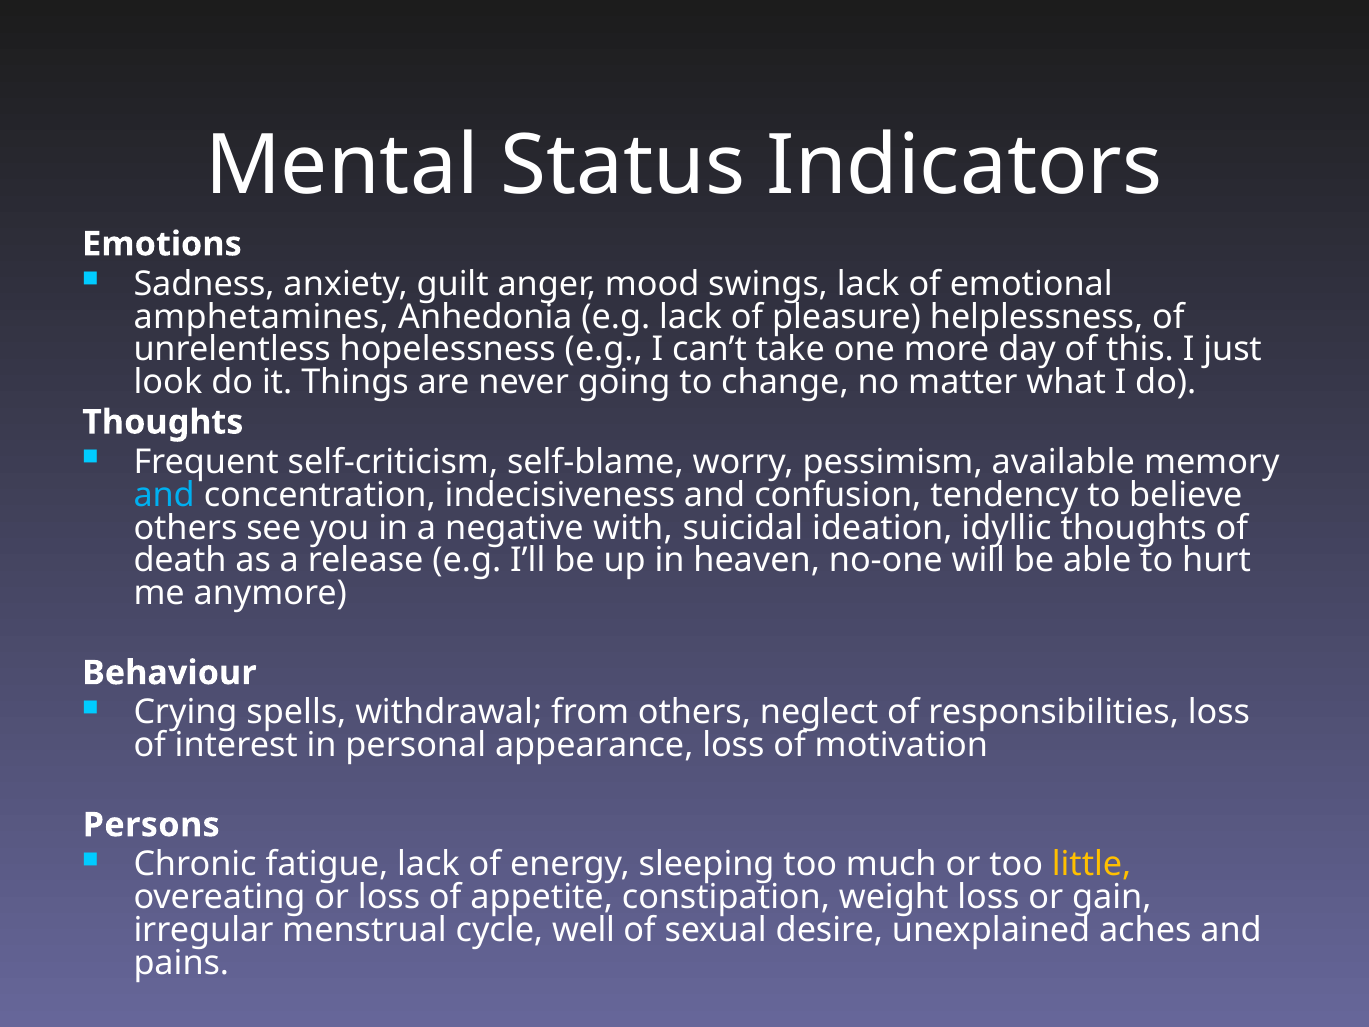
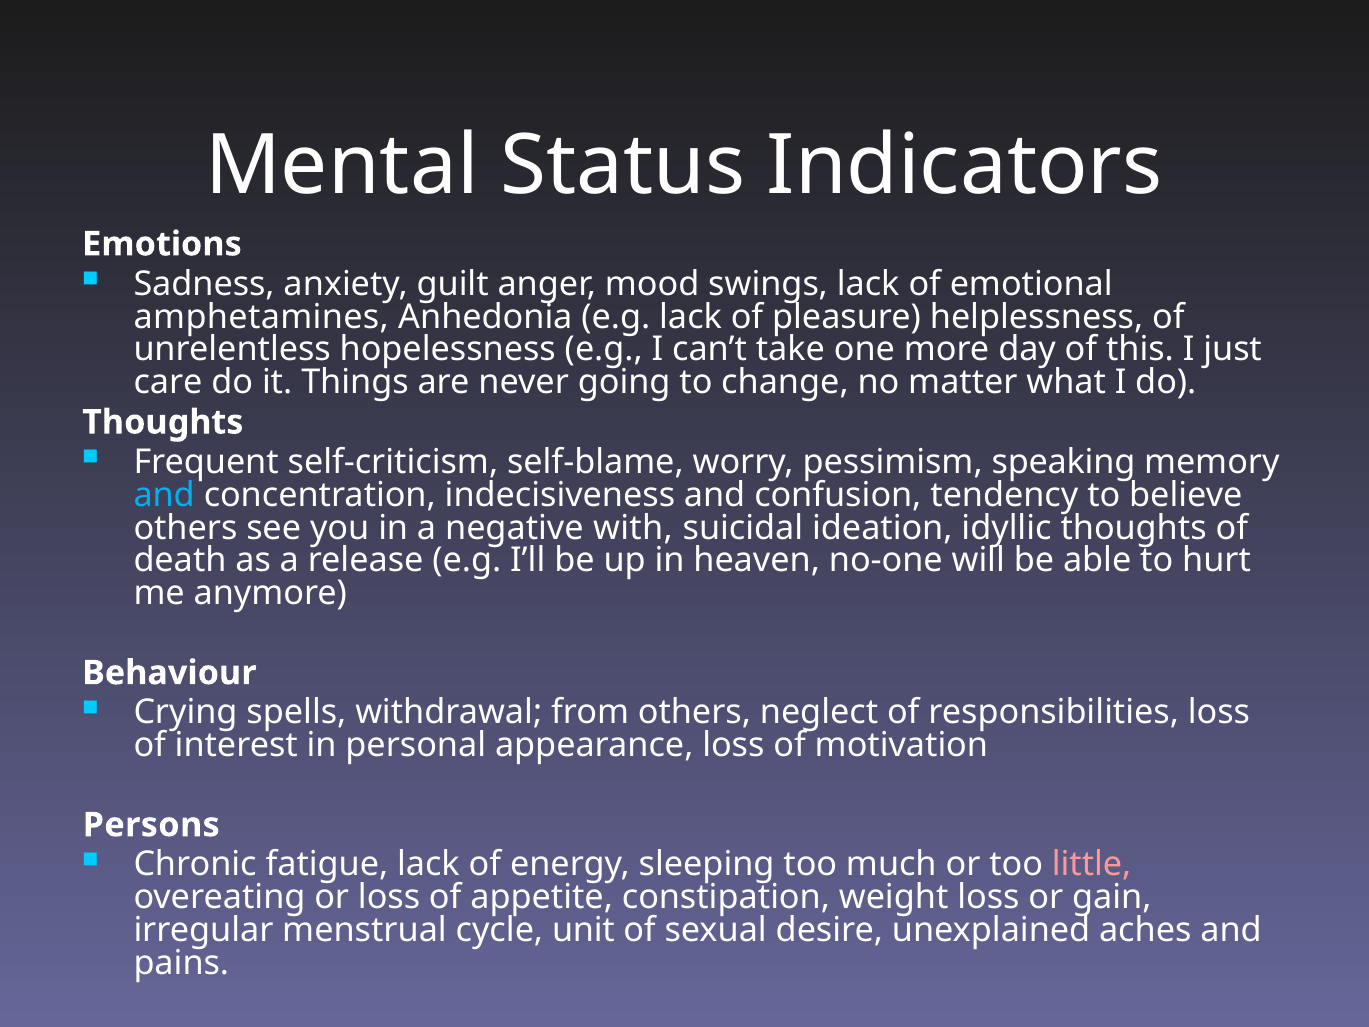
look: look -> care (168, 382)
available: available -> speaking (1063, 462)
little colour: yellow -> pink (1092, 864)
well: well -> unit (583, 930)
